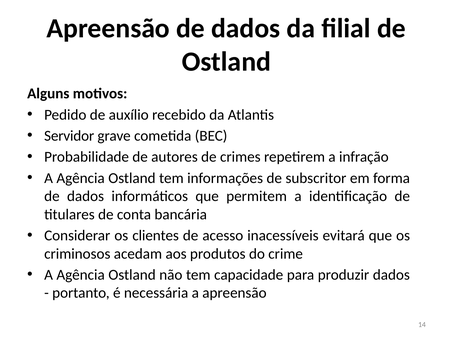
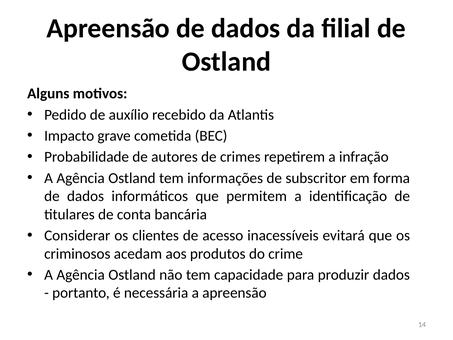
Servidor: Servidor -> Impacto (69, 136)
